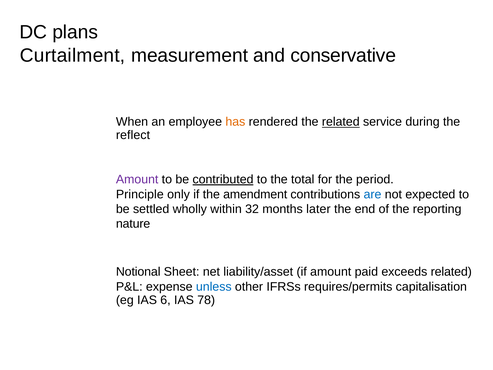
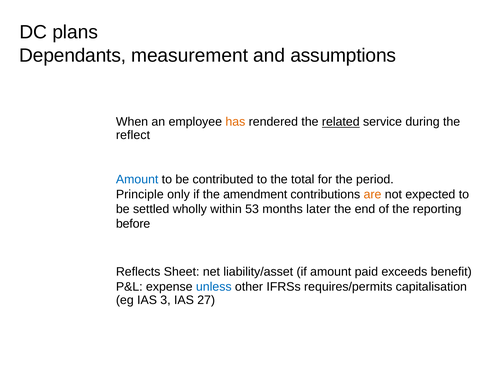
Curtailment: Curtailment -> Dependants (73, 55)
conservative: conservative -> assumptions (343, 55)
Amount colour: purple -> blue (137, 179)
contributed underline: present -> none (223, 179)
are colour: blue -> orange (373, 194)
32: 32 -> 53 (252, 209)
nature: nature -> before (133, 224)
Notional: Notional -> Reflects (138, 271)
exceeds related: related -> benefit (451, 271)
6: 6 -> 3 (165, 300)
78: 78 -> 27 (206, 300)
